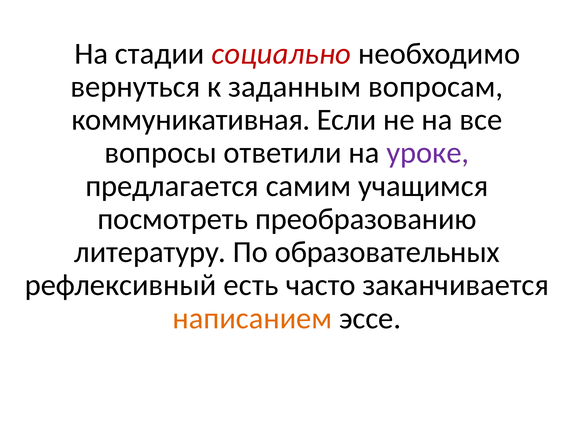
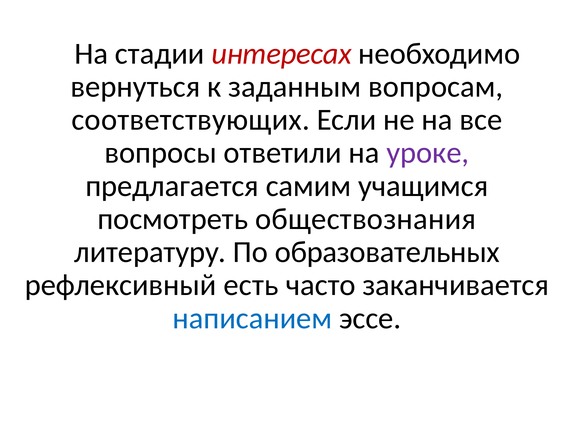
социально: социально -> интересах (282, 54)
коммуникативная: коммуникативная -> соответствующих (191, 120)
преобразованию: преобразованию -> обществознания (366, 219)
написанием colour: orange -> blue (252, 318)
